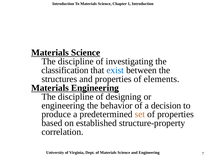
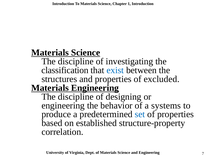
elements: elements -> excluded (162, 79)
decision: decision -> systems (166, 105)
set colour: orange -> blue (140, 114)
